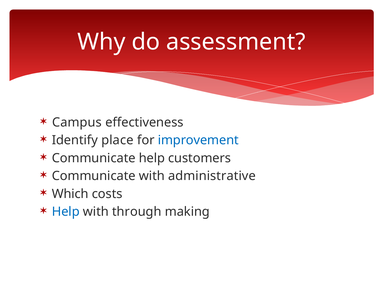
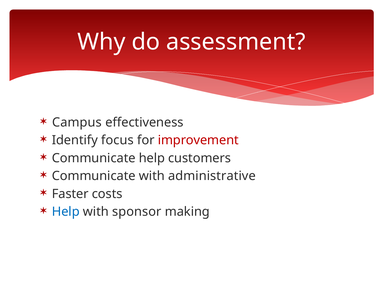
place: place -> focus (117, 140)
improvement colour: blue -> red (198, 140)
Which: Which -> Faster (70, 194)
through: through -> sponsor (137, 212)
